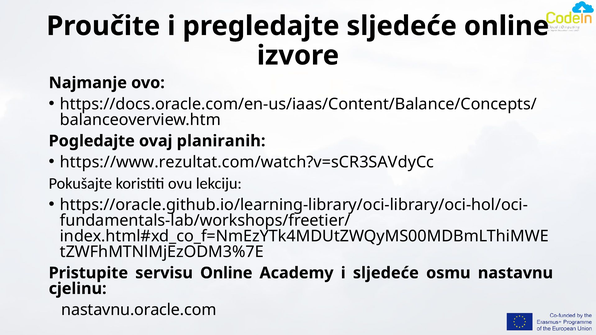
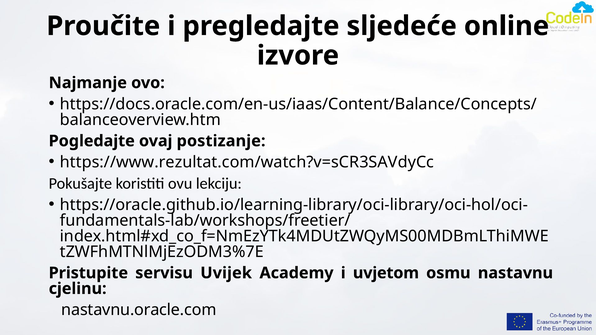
planiranih: planiranih -> postizanje (221, 141)
servisu Online: Online -> Uvijek (226, 273)
i sljedeće: sljedeće -> uvjetom (386, 273)
